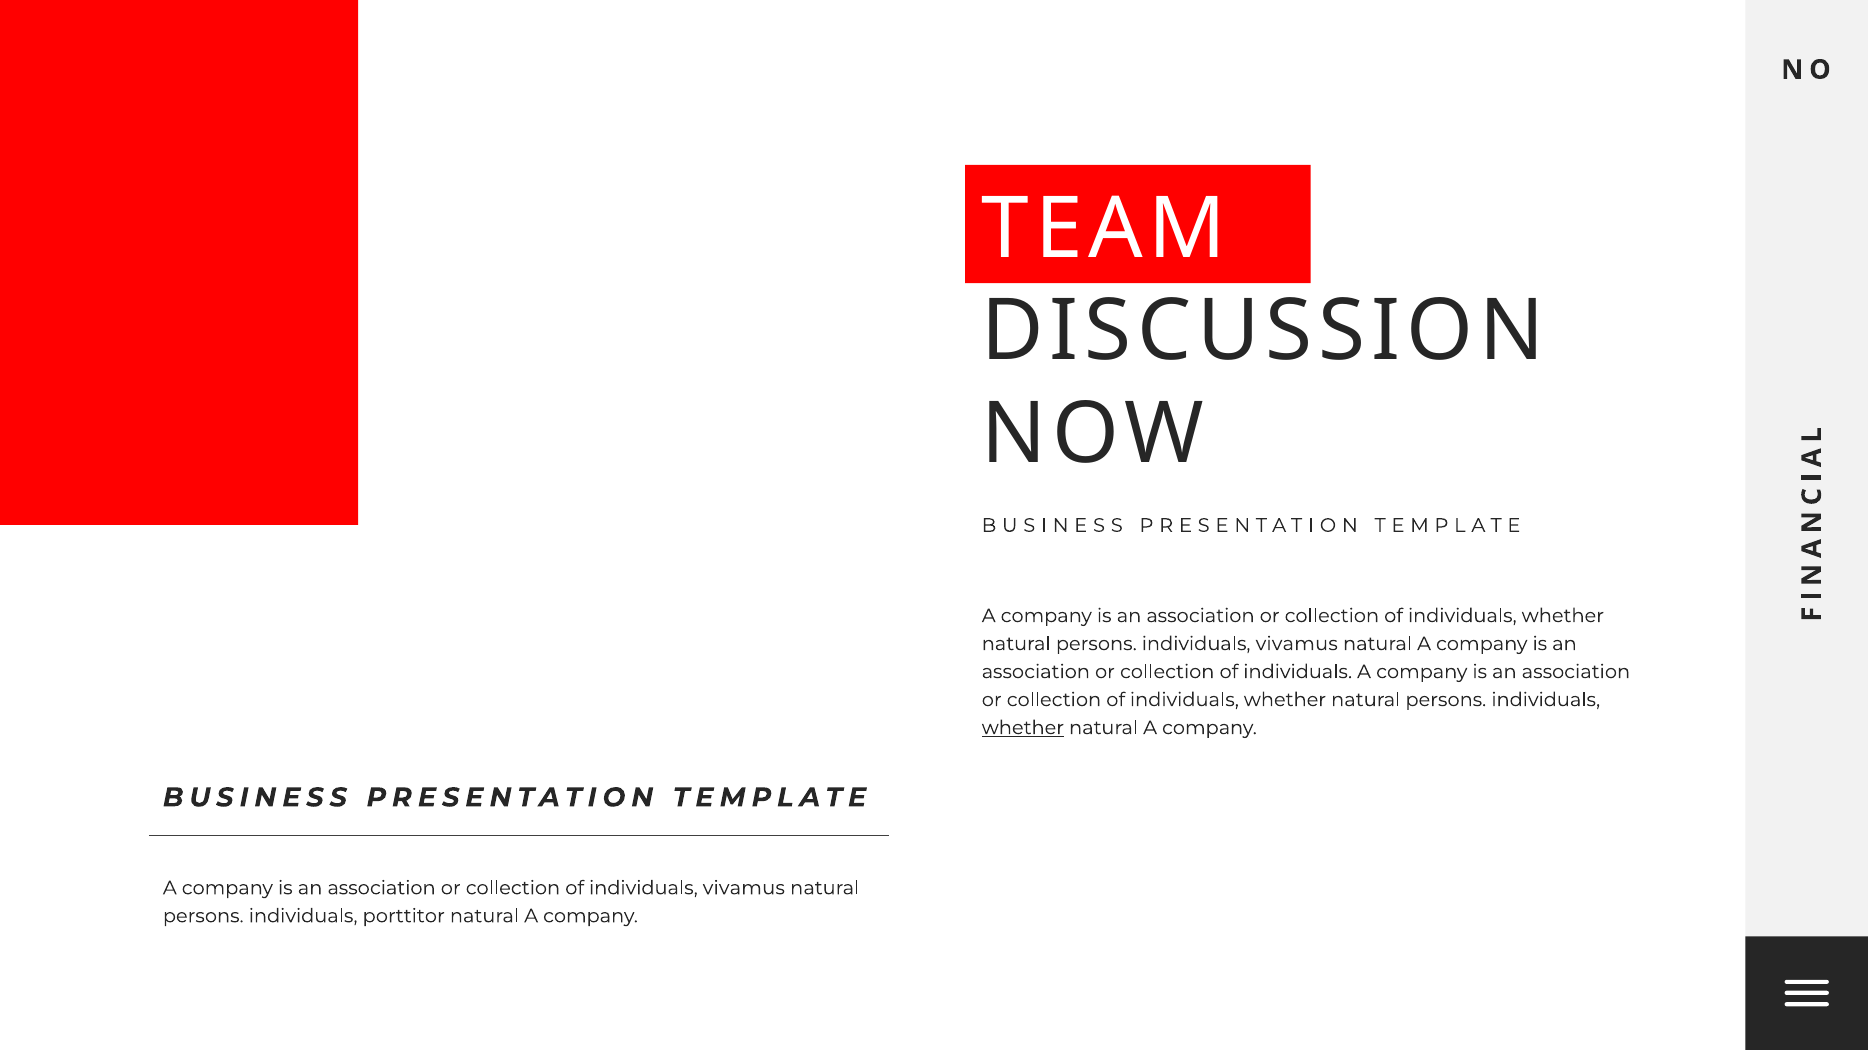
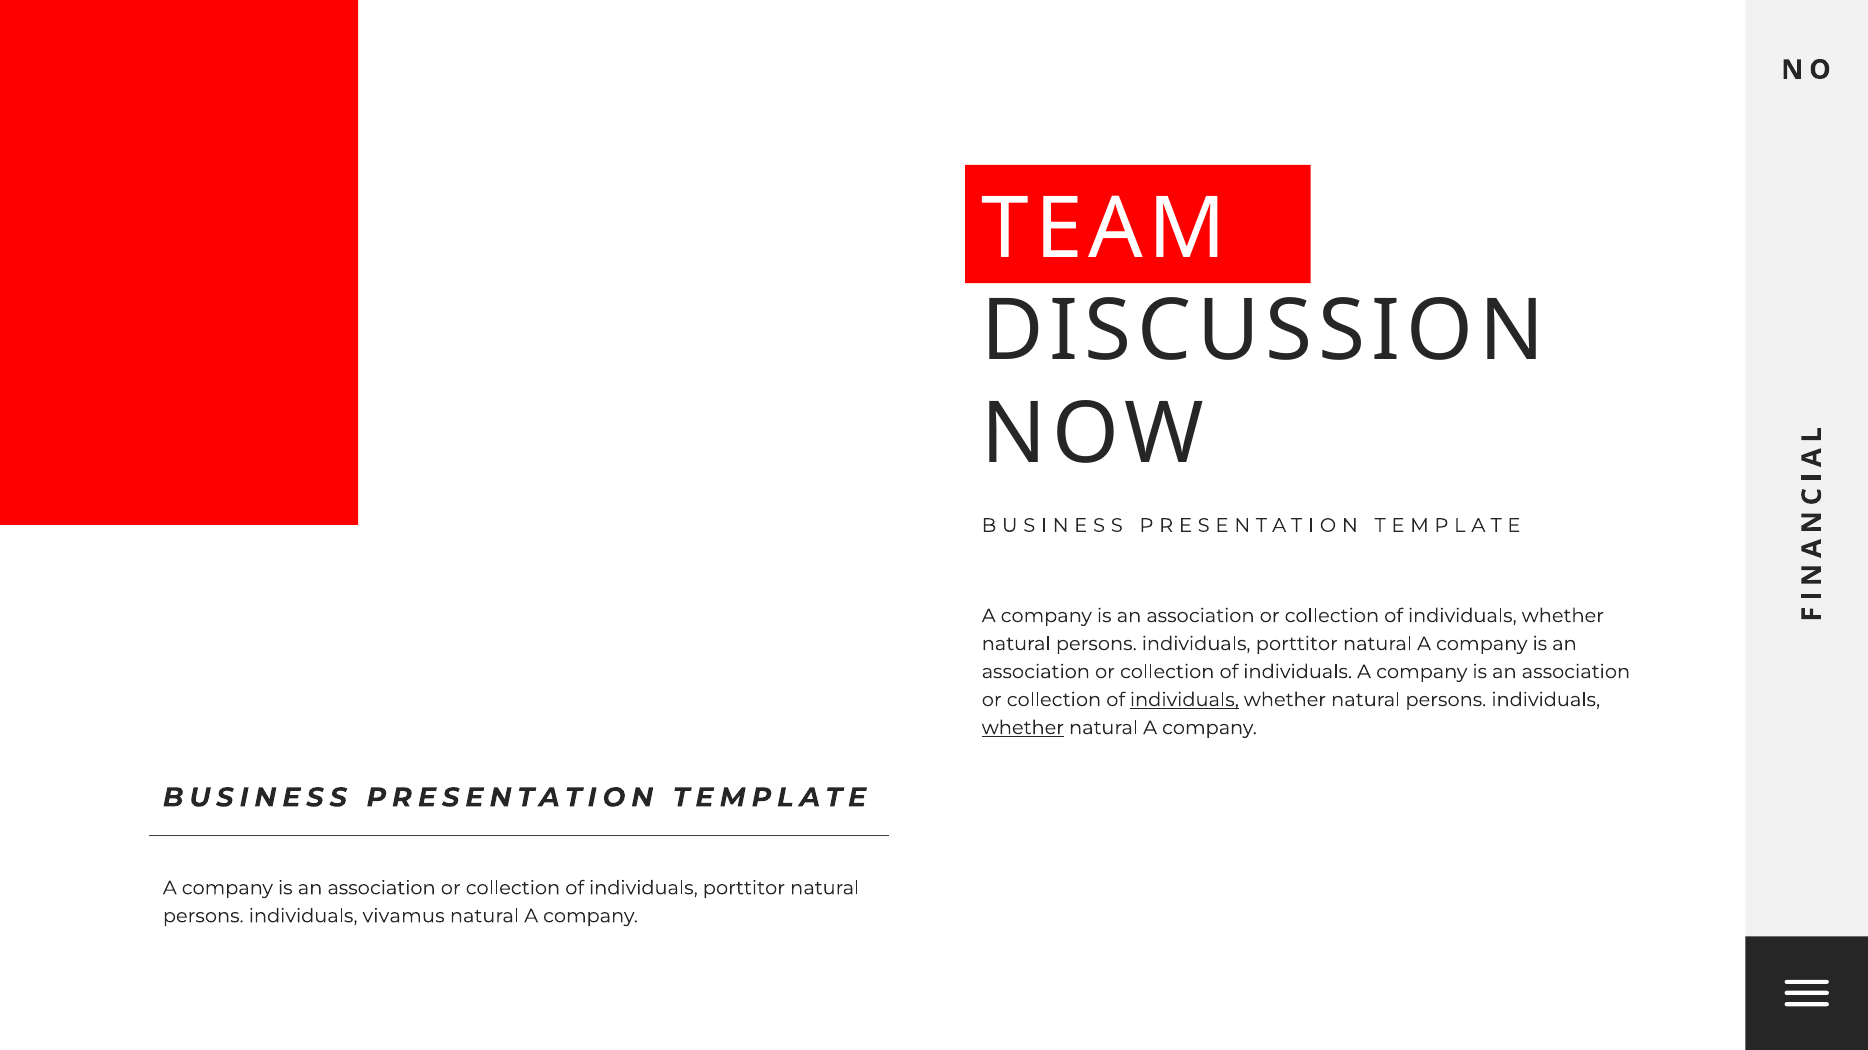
persons individuals vivamus: vivamus -> porttitor (1297, 644)
individuals underline: none -> present (1184, 700)
of individuals vivamus: vivamus -> porttitor (744, 889)
porttitor: porttitor -> vivamus (404, 917)
